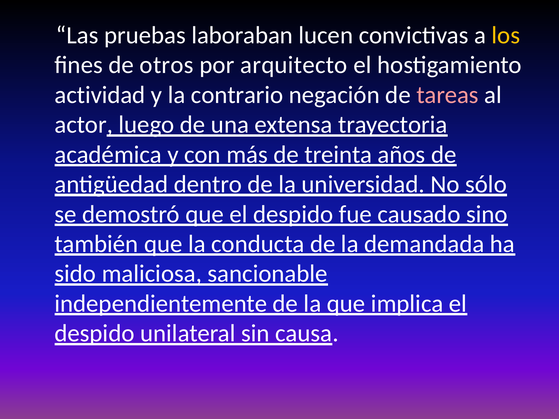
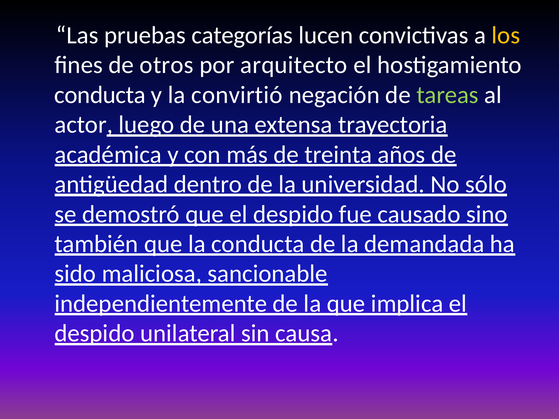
laboraban: laboraban -> categorías (242, 35)
actividad: actividad -> conducta (100, 95)
contrario: contrario -> convirtió (237, 95)
tareas colour: pink -> light green (448, 95)
